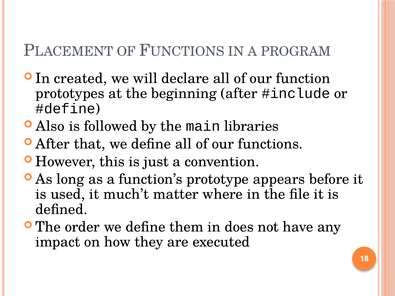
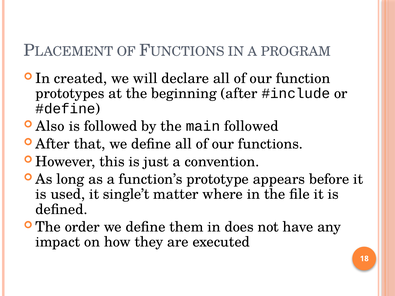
main libraries: libraries -> followed (251, 126)
much’t: much’t -> single’t (126, 194)
